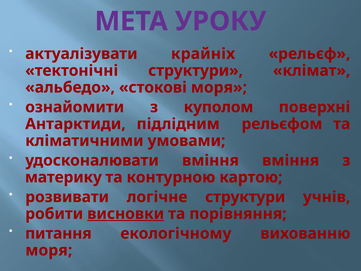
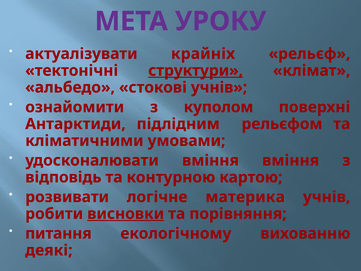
структури underline: none -> present (196, 71)
стокові моря: моря -> учнів (219, 87)
материку: материку -> відповідь (63, 177)
логічне структури: структури -> материка (245, 197)
моря: моря -> деякі (49, 250)
